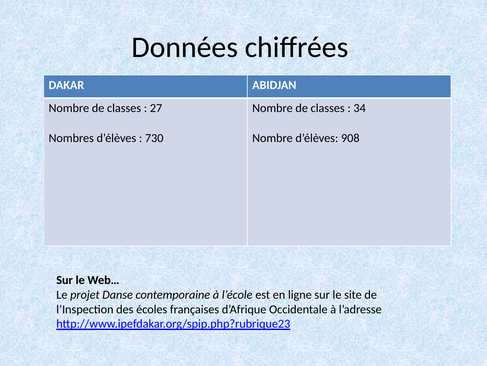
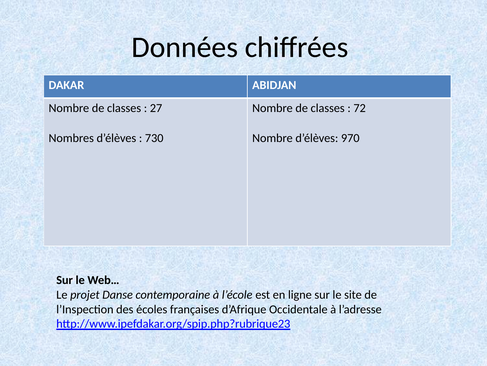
34: 34 -> 72 (360, 108)
908: 908 -> 970 (350, 138)
